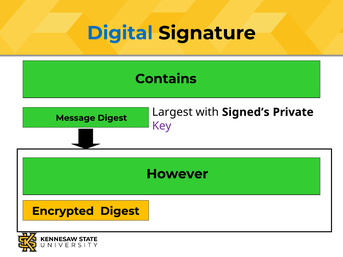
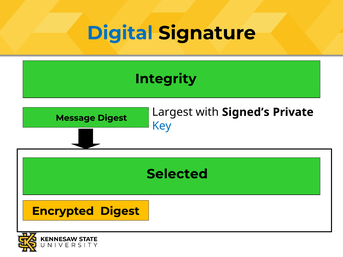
Contains: Contains -> Integrity (166, 79)
Key colour: purple -> blue (162, 126)
However: However -> Selected (177, 174)
